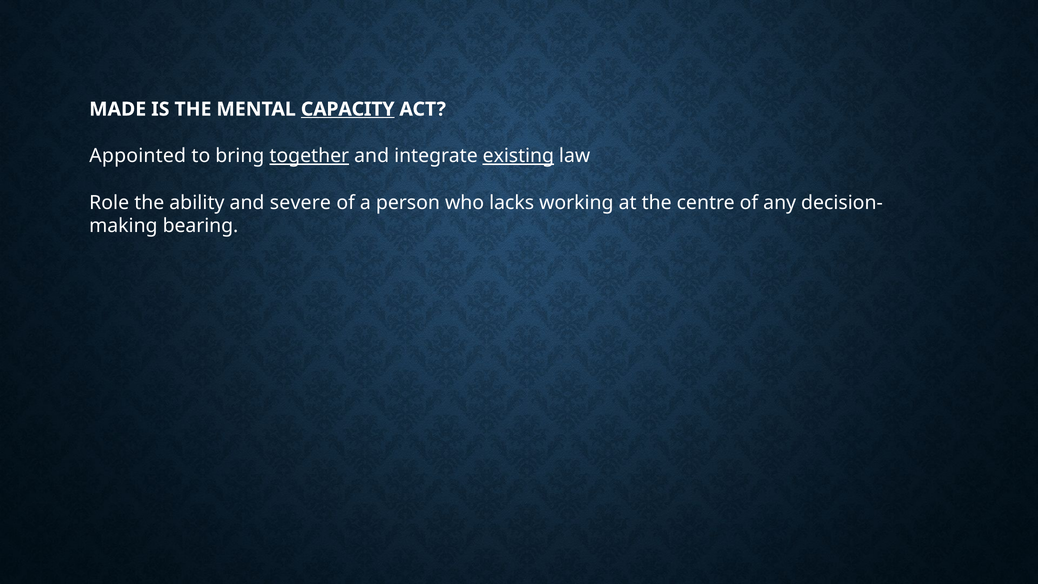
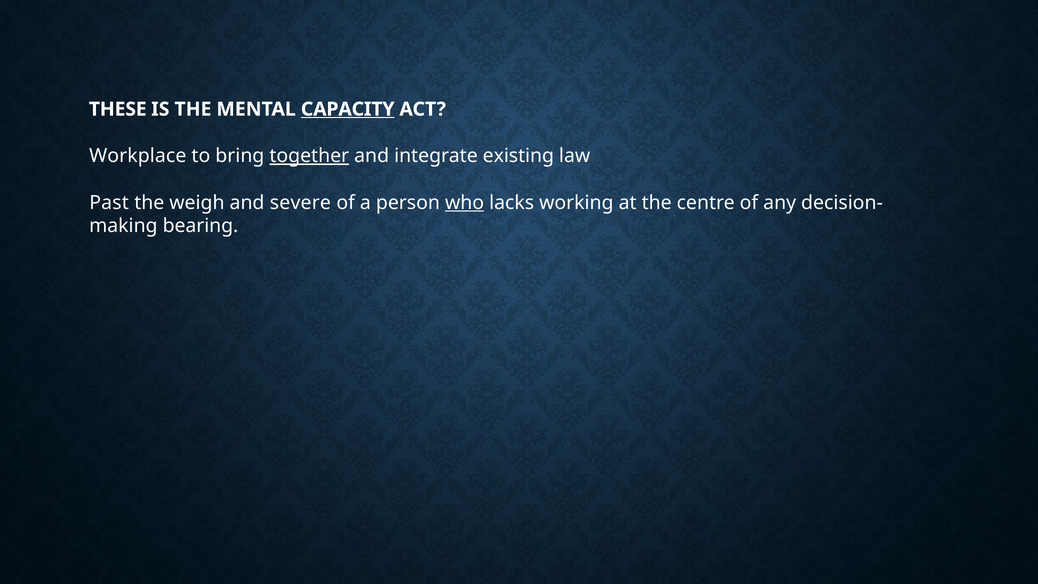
MADE: MADE -> THESE (118, 109)
Appointed: Appointed -> Workplace (138, 156)
existing underline: present -> none (518, 156)
Role: Role -> Past (109, 203)
ability: ability -> weigh (197, 203)
who underline: none -> present (465, 203)
